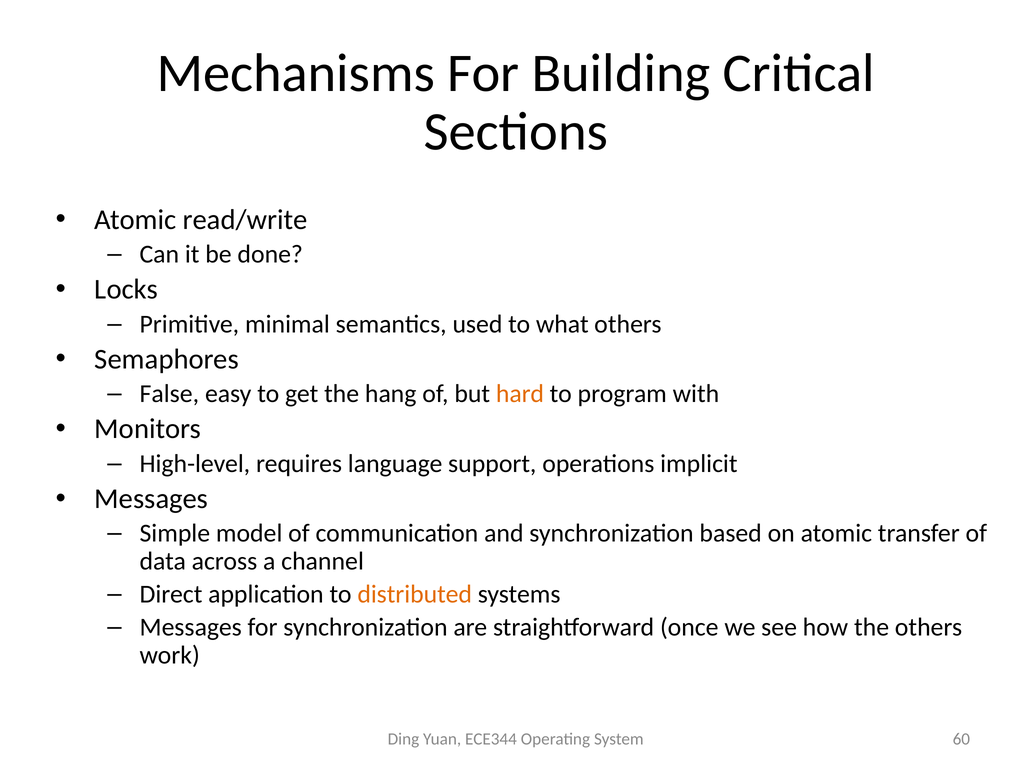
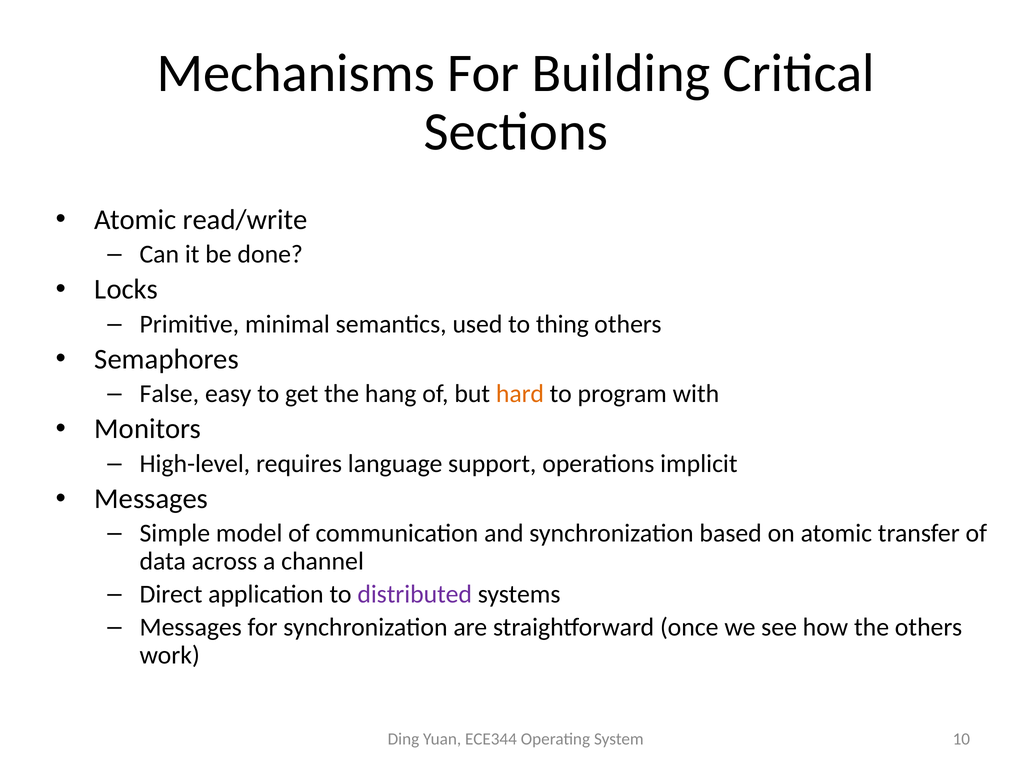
what: what -> thing (562, 324)
distributed colour: orange -> purple (415, 594)
60: 60 -> 10 (961, 739)
